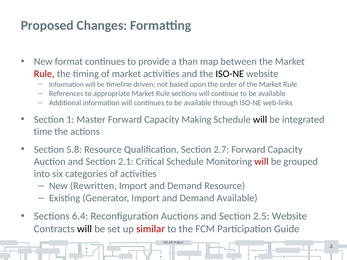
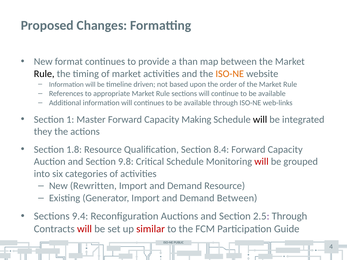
Rule colour: red -> black (44, 74)
ISO-NE colour: black -> orange (230, 74)
time: time -> they (43, 132)
5.8: 5.8 -> 1.8 (74, 150)
2.7: 2.7 -> 8.4 (221, 150)
2.1: 2.1 -> 9.8 (126, 162)
Demand Available: Available -> Between (237, 198)
6.4: 6.4 -> 9.4 (80, 216)
2.5 Website: Website -> Through (289, 216)
will colour: black -> red (85, 229)
